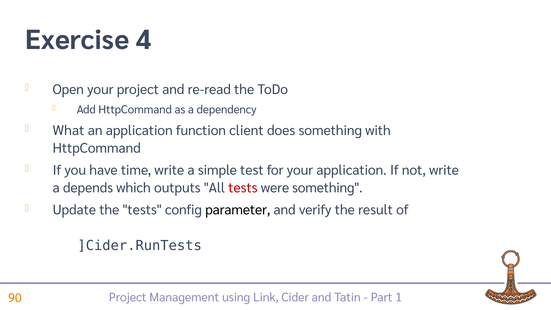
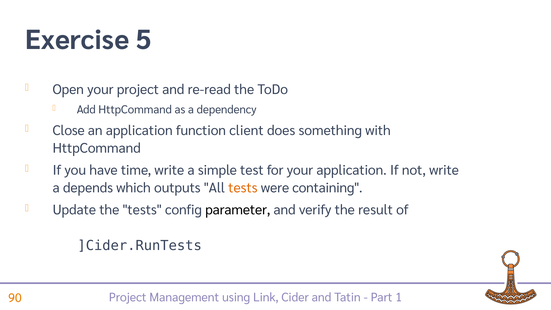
4: 4 -> 5 (144, 40)
What: What -> Close (69, 130)
tests colour: red -> orange (243, 188)
were something: something -> containing (327, 188)
